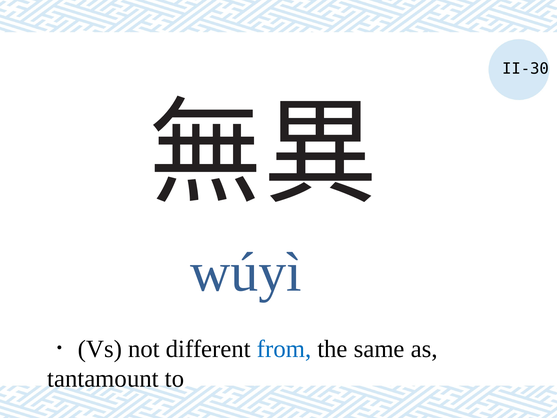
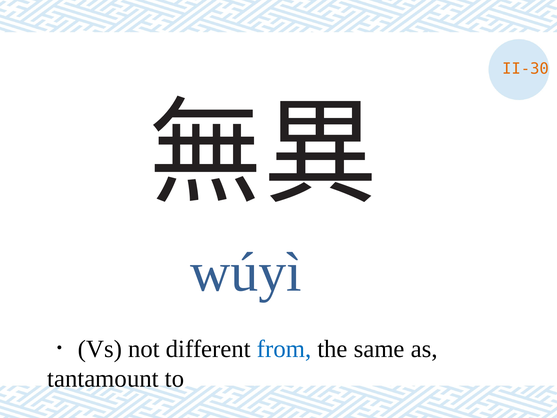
II-30 colour: black -> orange (525, 69)
